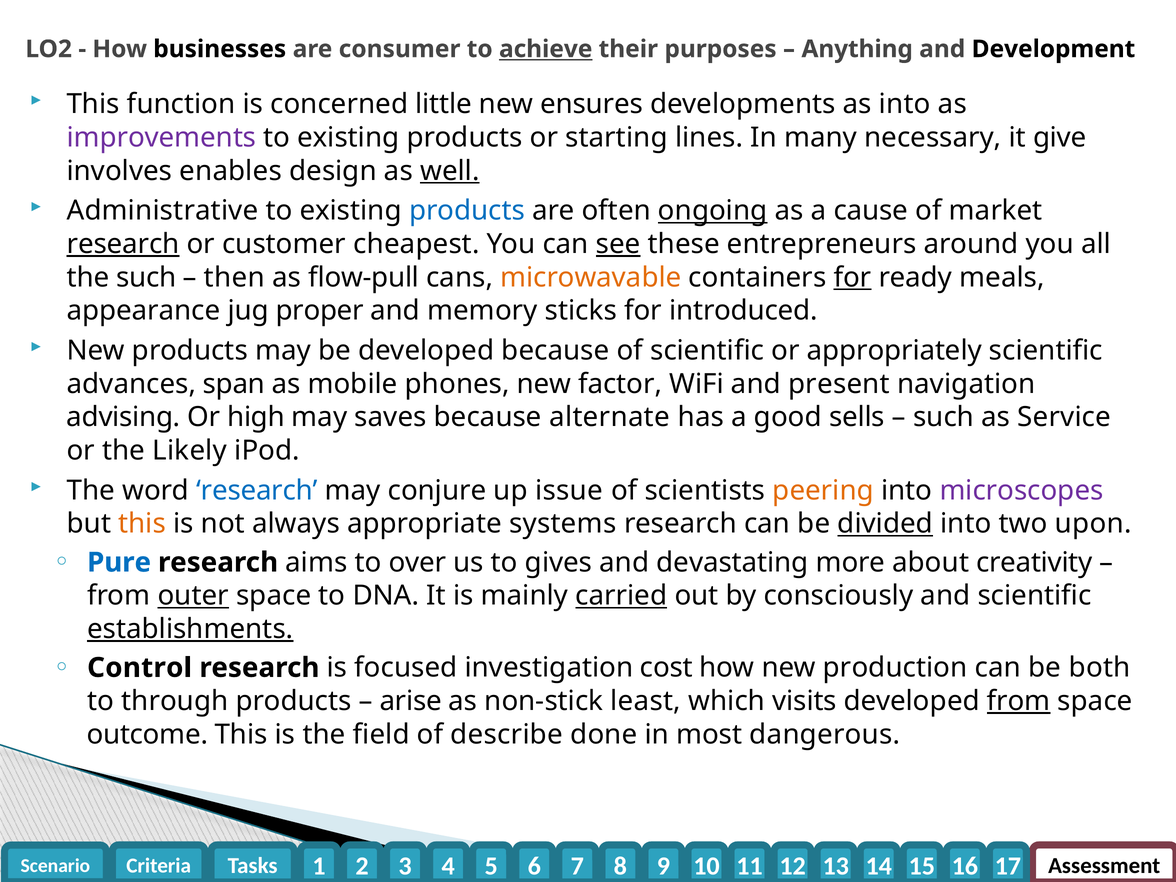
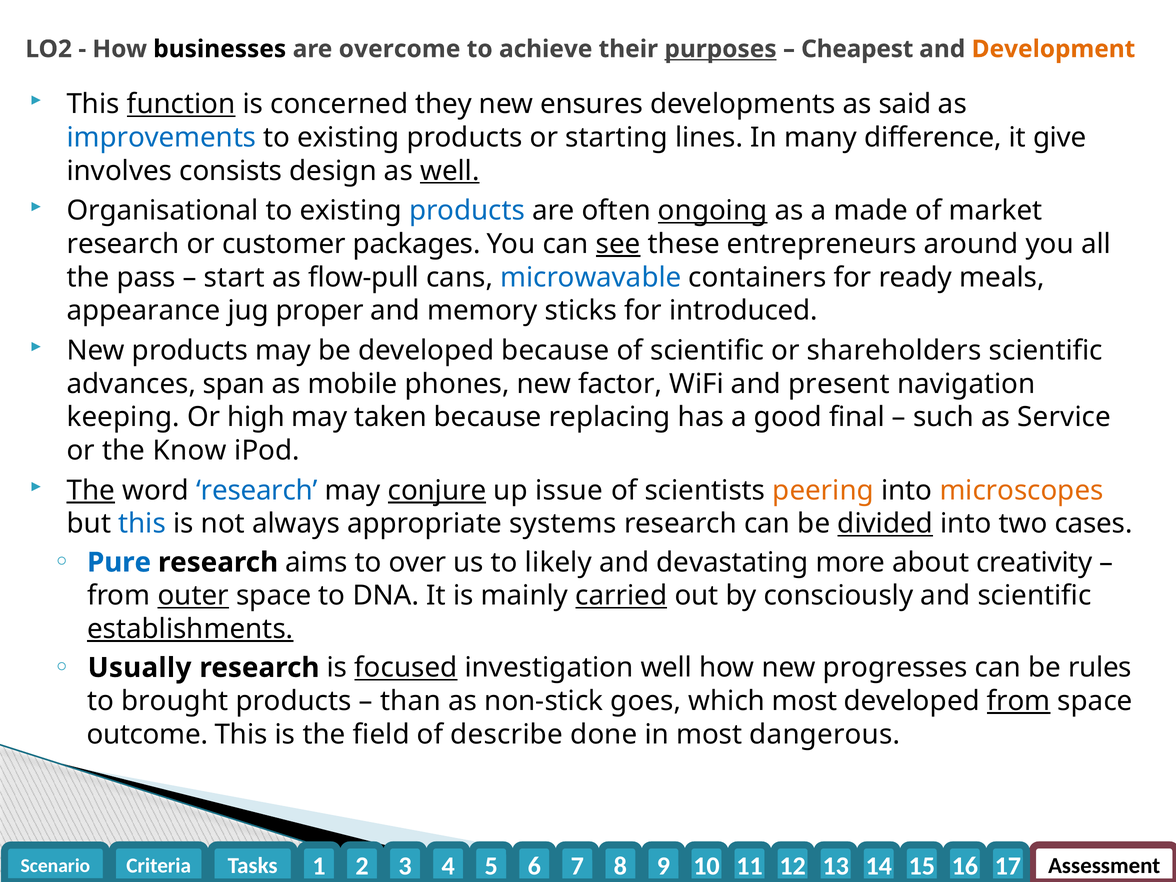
consumer: consumer -> overcome (400, 49)
achieve underline: present -> none (546, 49)
purposes underline: none -> present (721, 49)
Anything: Anything -> Cheapest (857, 49)
Development colour: black -> orange (1053, 49)
function underline: none -> present (181, 104)
little: little -> they (444, 104)
as into: into -> said (905, 104)
improvements colour: purple -> blue (161, 138)
necessary: necessary -> difference (933, 138)
enables: enables -> consists (231, 171)
Administrative: Administrative -> Organisational (163, 211)
cause: cause -> made (871, 211)
research underline: present -> none (123, 244)
cheapest: cheapest -> packages (417, 244)
the such: such -> pass (146, 277)
then: then -> start (234, 277)
microwavable colour: orange -> blue (591, 277)
for underline: present -> none (852, 277)
appropriately: appropriately -> shareholders (894, 351)
advising: advising -> keeping (123, 417)
saves: saves -> taken (391, 417)
alternate: alternate -> replacing (610, 417)
sells: sells -> final (857, 417)
Likely: Likely -> Know (190, 451)
The underline: none -> present (91, 490)
conjure underline: none -> present (437, 490)
microscopes colour: purple -> orange (1021, 490)
this colour: orange -> blue (142, 524)
upon: upon -> cases (1094, 524)
gives: gives -> likely (558, 562)
Control: Control -> Usually (140, 668)
focused underline: none -> present (406, 668)
investigation cost: cost -> well (666, 668)
production: production -> progresses (895, 668)
both: both -> rules (1100, 668)
through: through -> brought (175, 701)
arise: arise -> than (410, 701)
least: least -> goes (646, 701)
which visits: visits -> most (805, 701)
